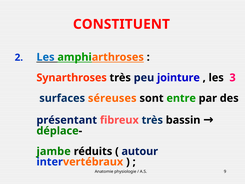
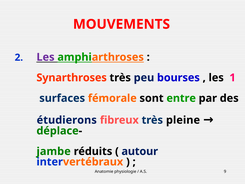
CONSTITUENT: CONSTITUENT -> MOUVEMENTS (121, 24)
Les colour: blue -> purple (46, 57)
jointure: jointure -> bourses (178, 78)
3: 3 -> 1 (233, 78)
séreuses: séreuses -> fémorale (112, 98)
présentant: présentant -> étudierons (67, 120)
bassin: bassin -> pleine (183, 120)
